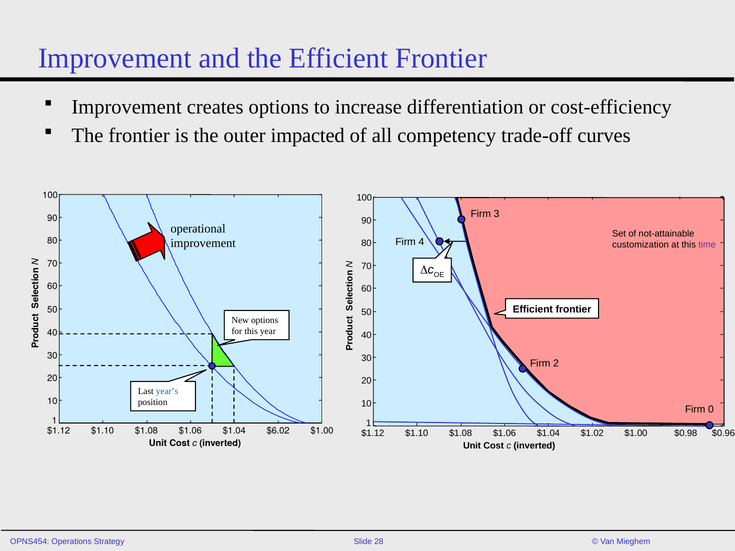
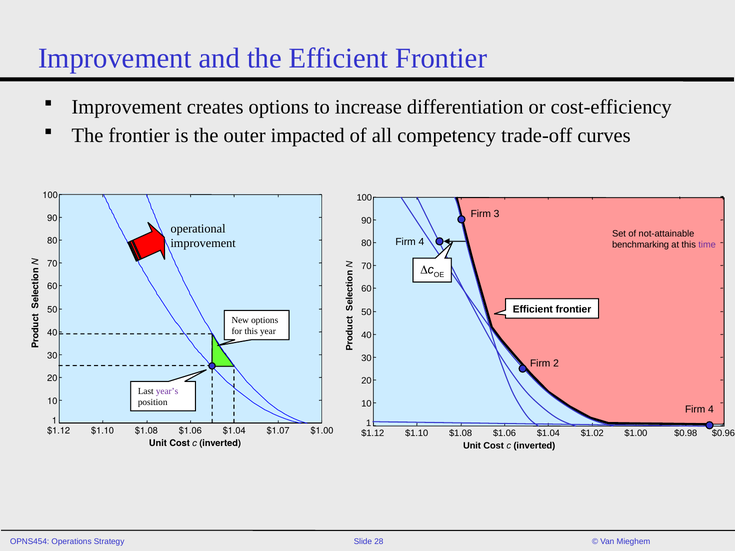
customization: customization -> benchmarking (641, 245)
year’s colour: blue -> purple (167, 391)
0: 0 -> 4 (711, 409)
$6.02: $6.02 -> $1.07 (278, 431)
